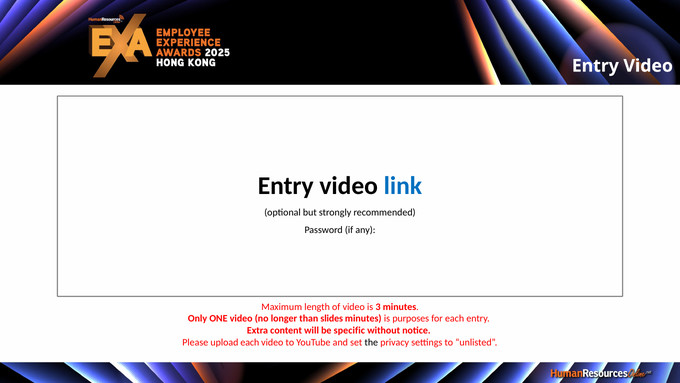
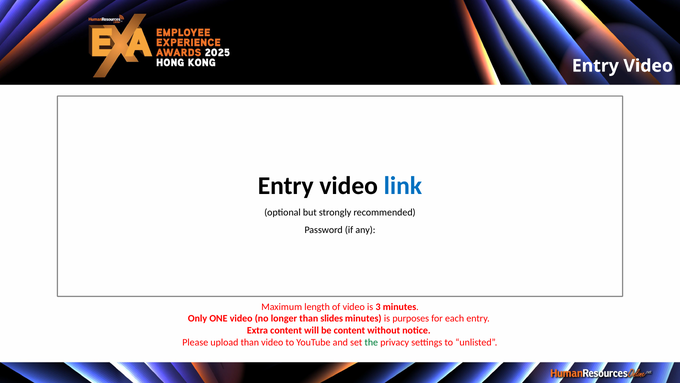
be specific: specific -> content (349, 330)
upload each: each -> than (250, 342)
the colour: black -> green (371, 342)
